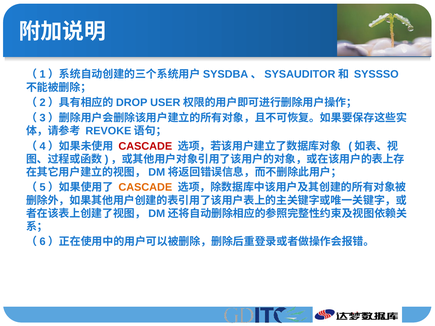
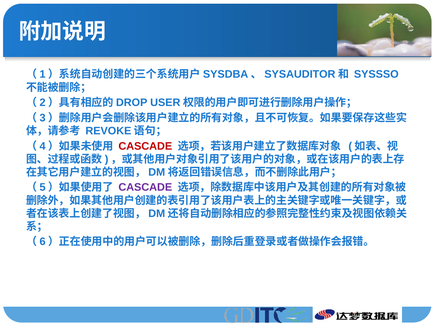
CASCADE colour: orange -> purple (145, 188)
